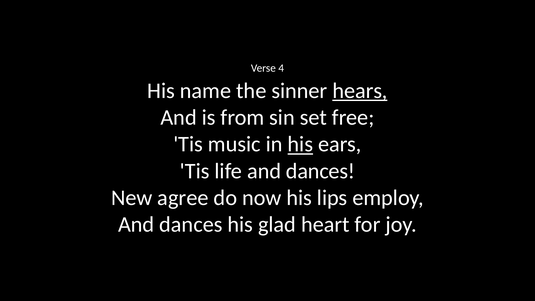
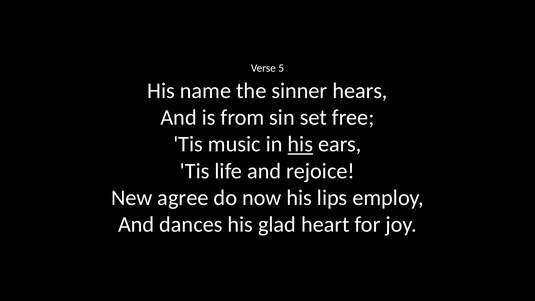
4: 4 -> 5 (281, 68)
hears underline: present -> none (360, 91)
life and dances: dances -> rejoice (320, 171)
